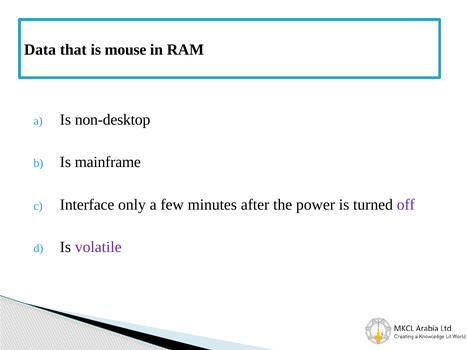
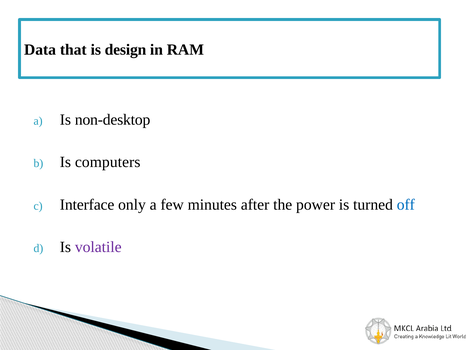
mouse: mouse -> design (126, 50)
mainframe: mainframe -> computers (108, 162)
off colour: purple -> blue (406, 205)
